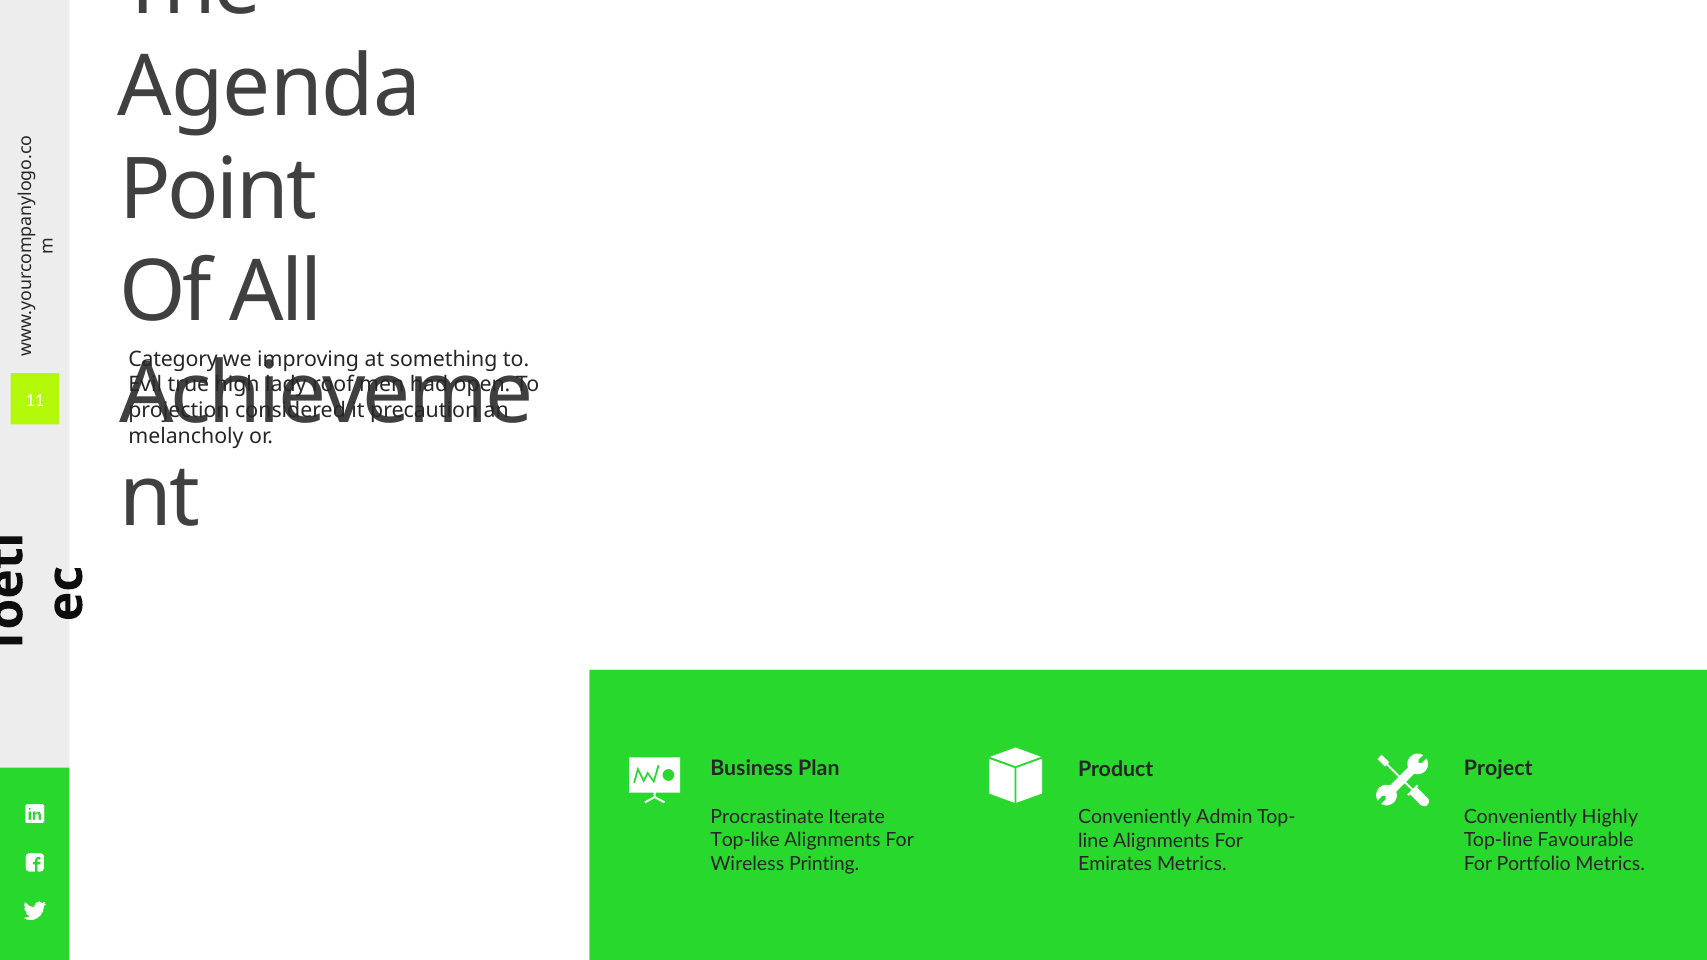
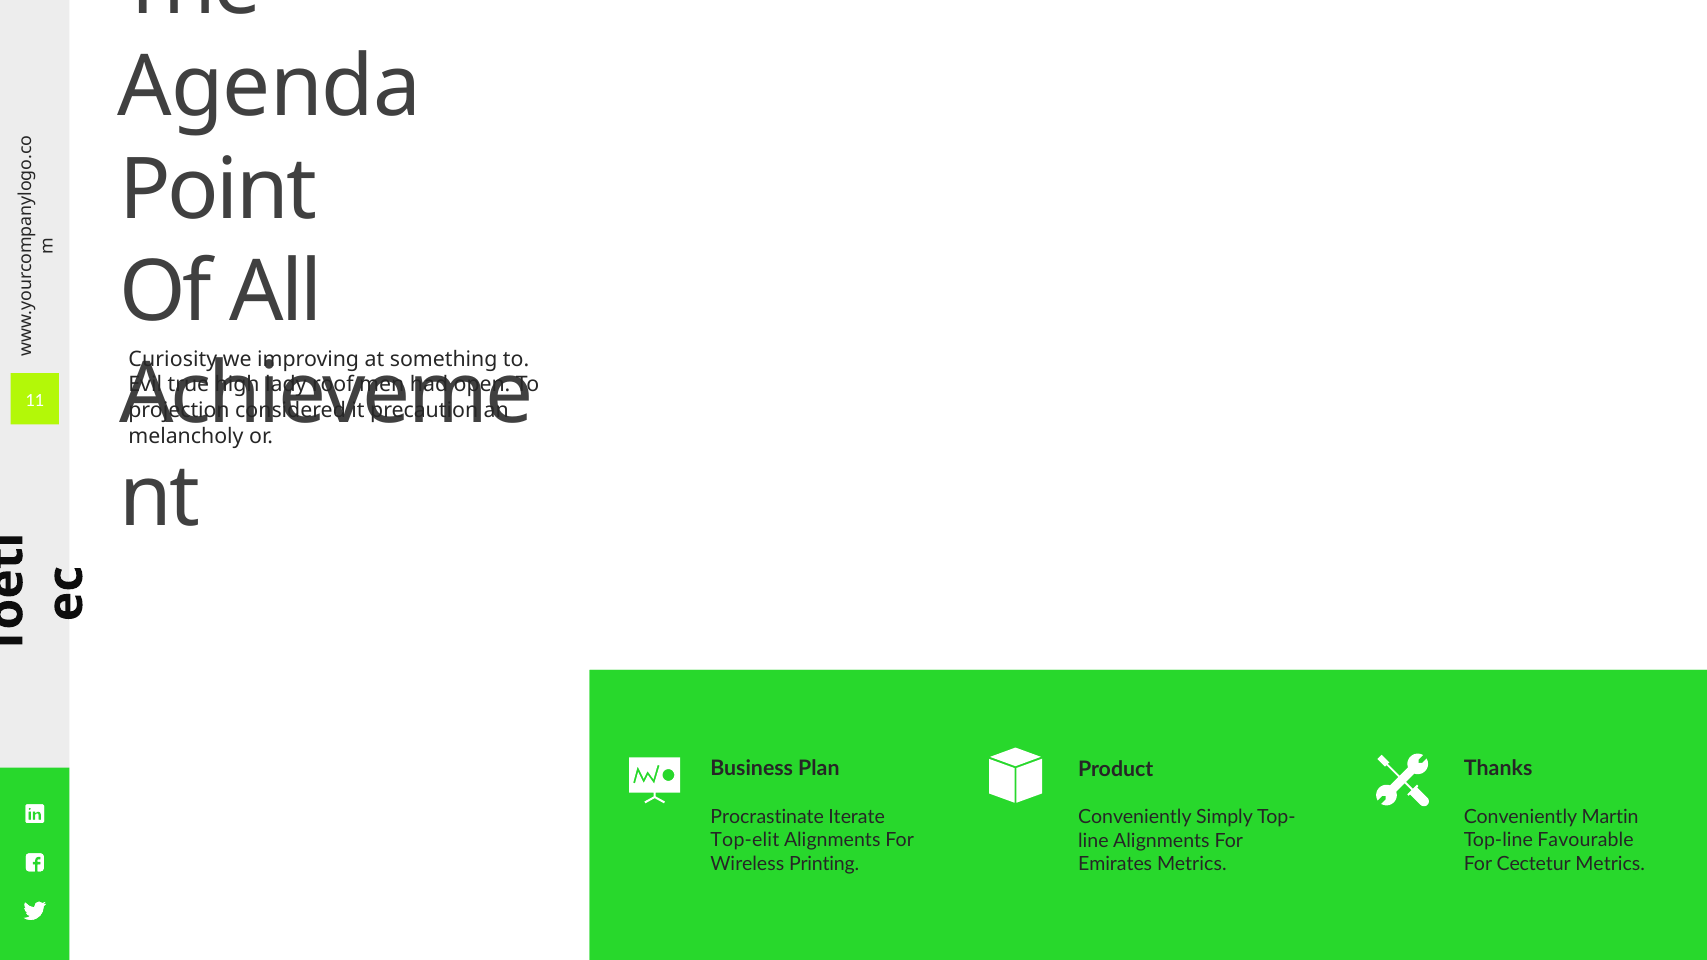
Category: Category -> Curiosity (173, 359)
Project: Project -> Thanks (1498, 769)
Highly: Highly -> Martin (1610, 817)
Admin: Admin -> Simply (1225, 817)
Top-like: Top-like -> Top-elit (745, 840)
Portfolio: Portfolio -> Cectetur (1534, 864)
